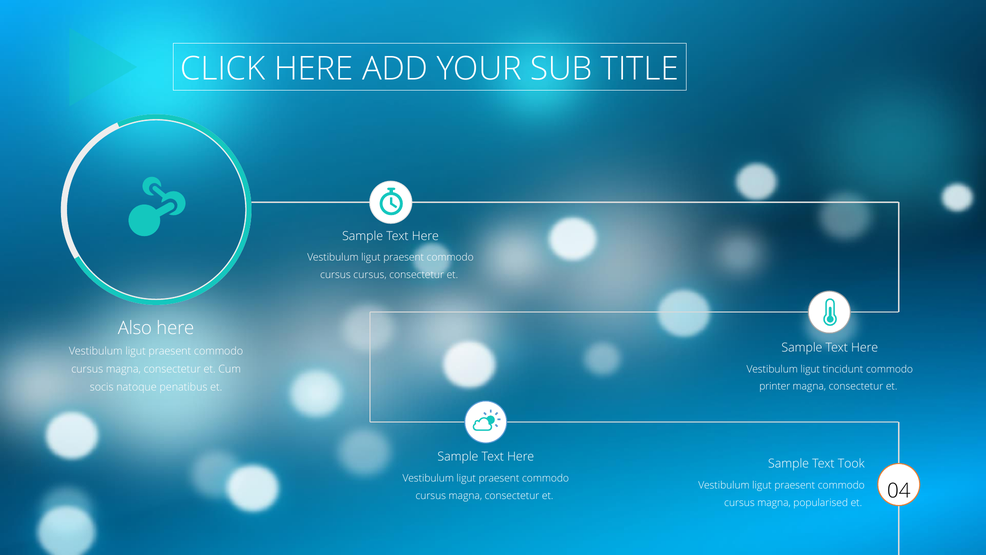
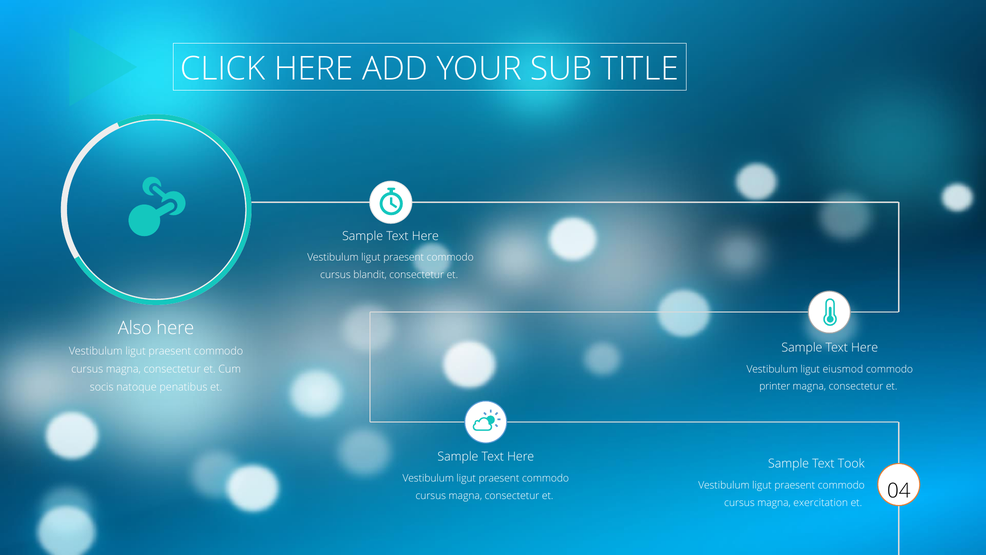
cursus cursus: cursus -> blandit (370, 275)
tincidunt: tincidunt -> eiusmod (843, 369)
popularised: popularised -> exercitation (821, 502)
